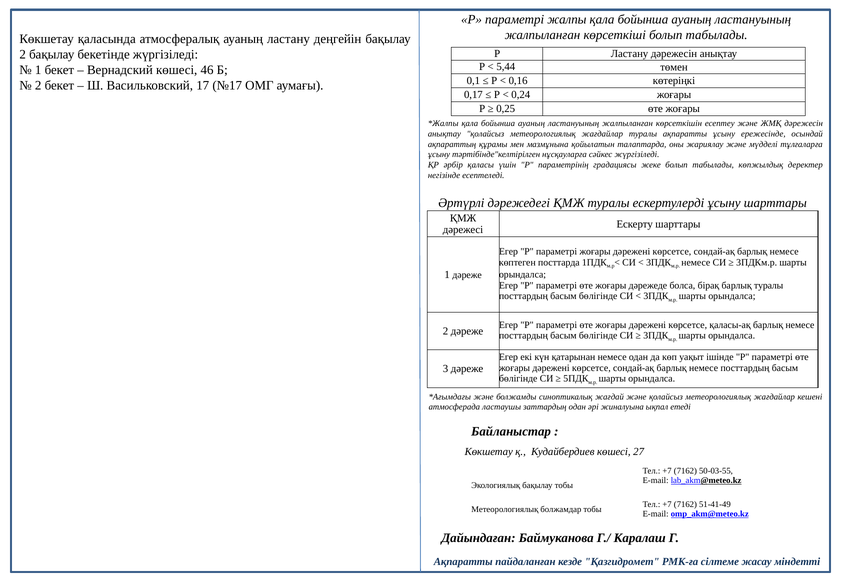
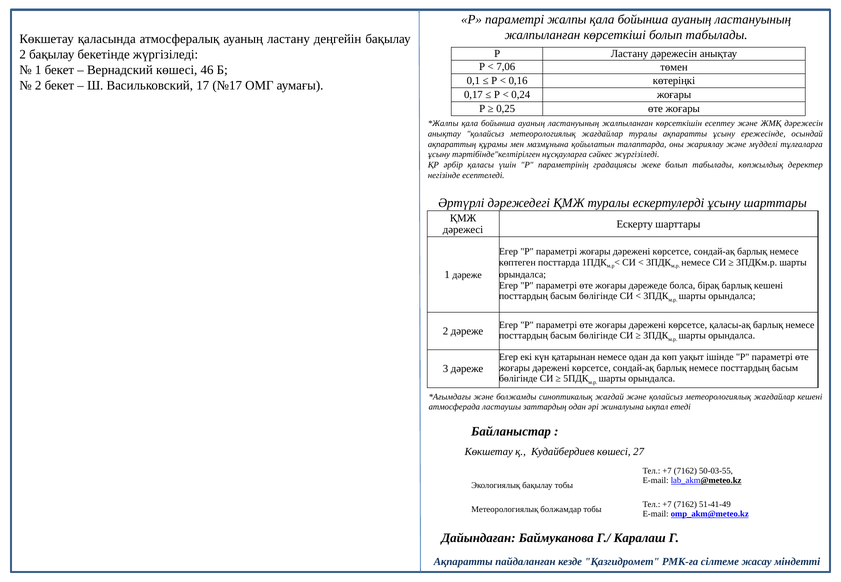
5,44: 5,44 -> 7,06 (506, 67)
барлық туралы: туралы -> кешені (769, 285)
